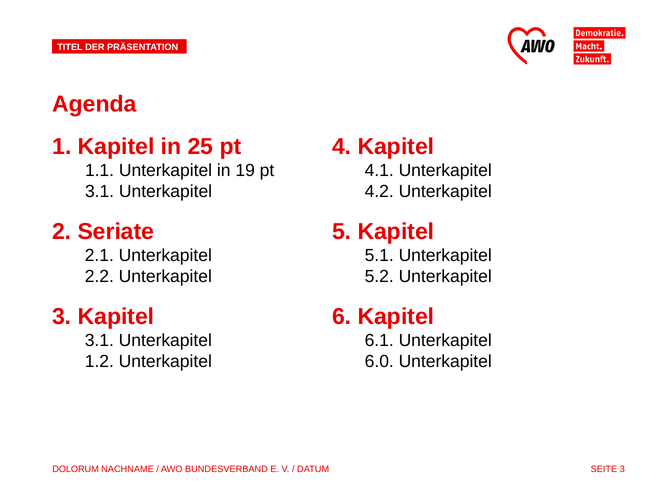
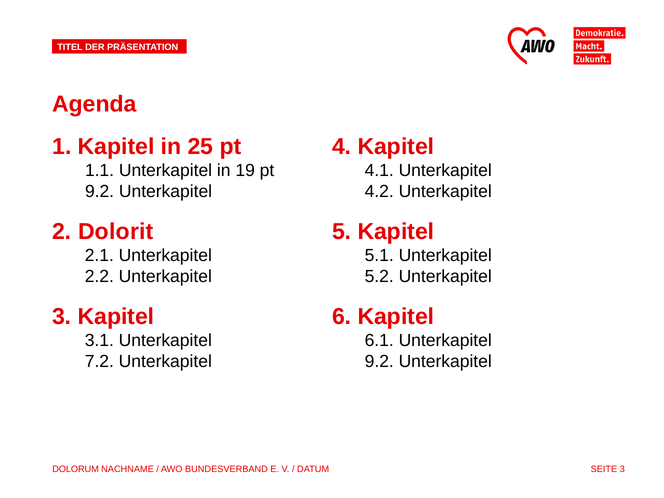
3.1: 3.1 -> 9.2 (100, 192)
Seriate: Seriate -> Dolorit (116, 232)
1.2: 1.2 -> 7.2 (99, 362)
6.0: 6.0 -> 9.2 (379, 362)
